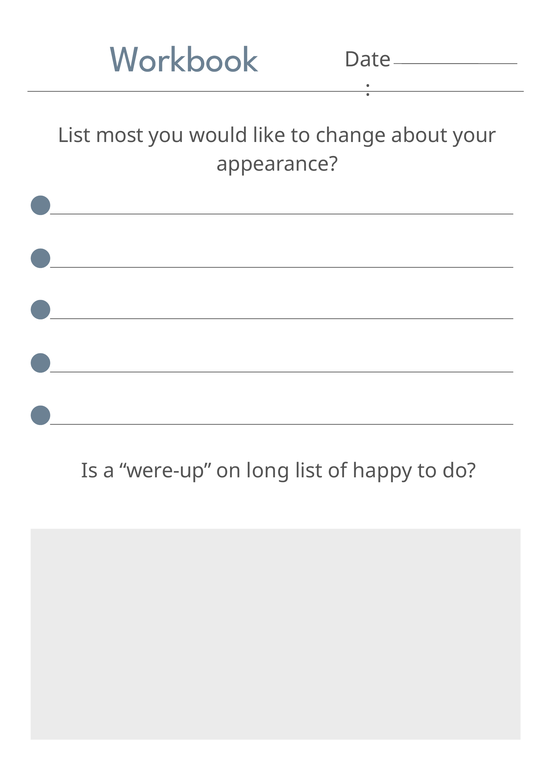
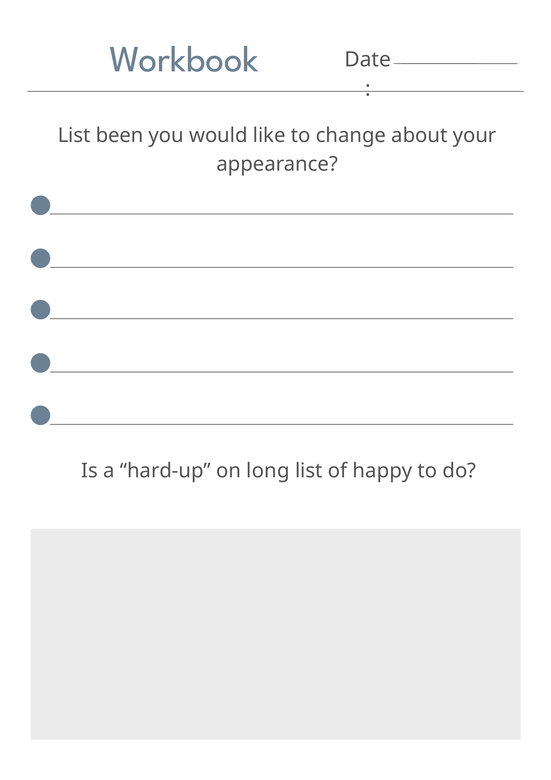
most: most -> been (120, 135)
were-up: were-up -> hard-up (165, 470)
